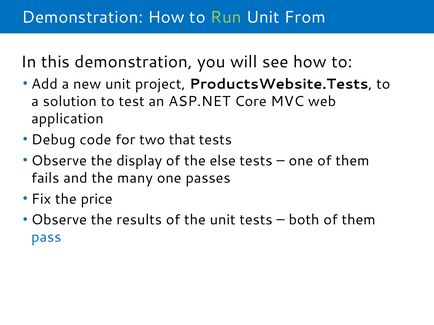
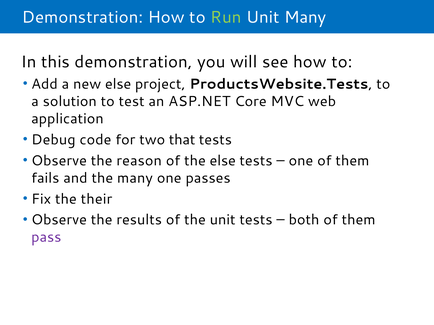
Unit From: From -> Many (305, 17)
new unit: unit -> else (118, 84)
display: display -> reason (139, 161)
price: price -> their (96, 199)
pass colour: blue -> purple (46, 238)
